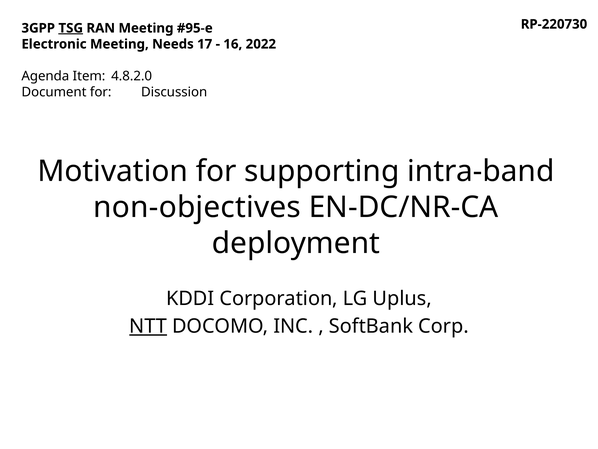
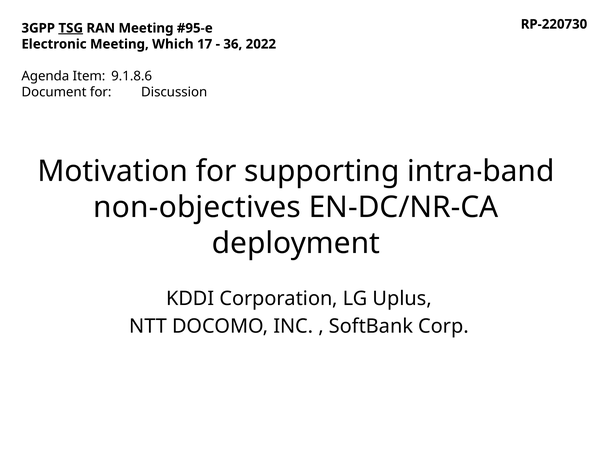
Needs: Needs -> Which (173, 44)
16: 16 -> 36 (233, 44)
4.8.2.0: 4.8.2.0 -> 9.1.8.6 (132, 76)
NTT underline: present -> none (148, 326)
